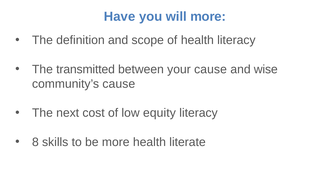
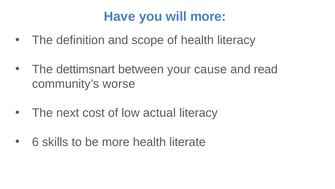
transmitted: transmitted -> dettimsnart (86, 69)
wise: wise -> read (266, 69)
community’s cause: cause -> worse (119, 84)
equity: equity -> actual (159, 113)
8: 8 -> 6 (35, 142)
